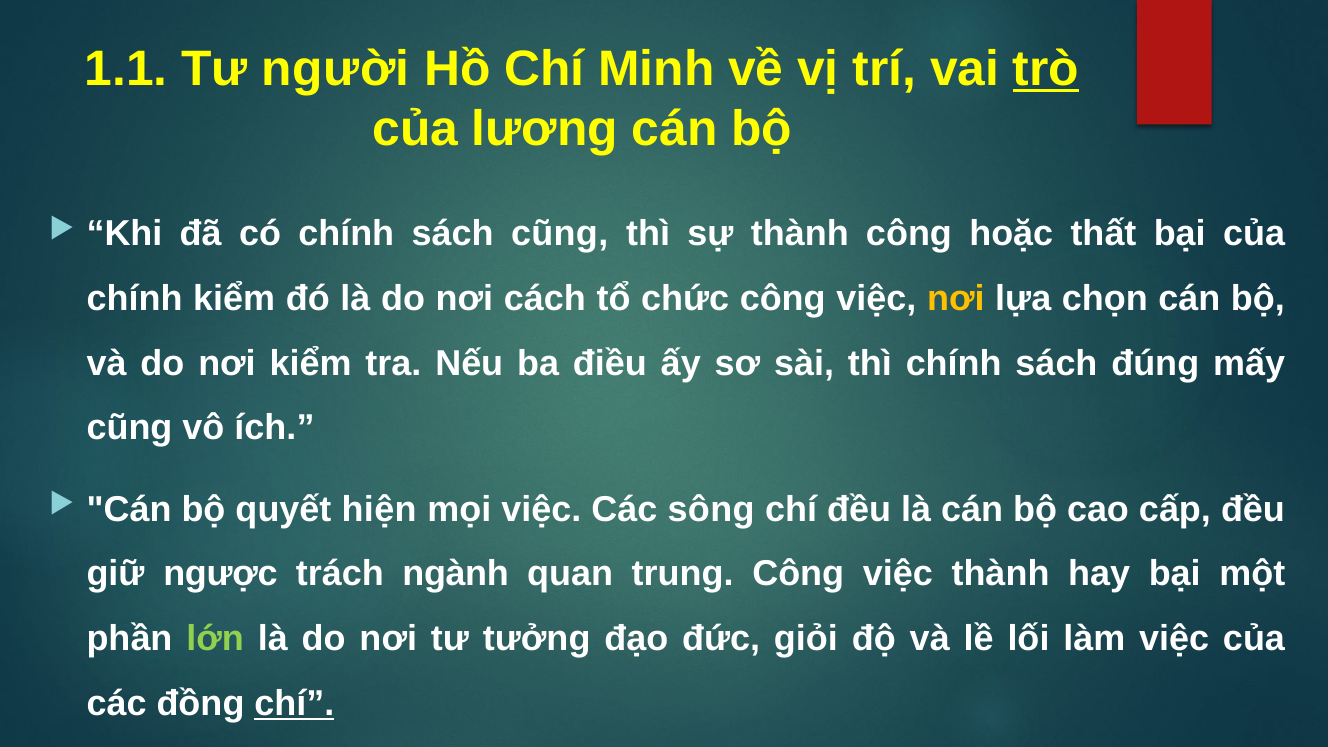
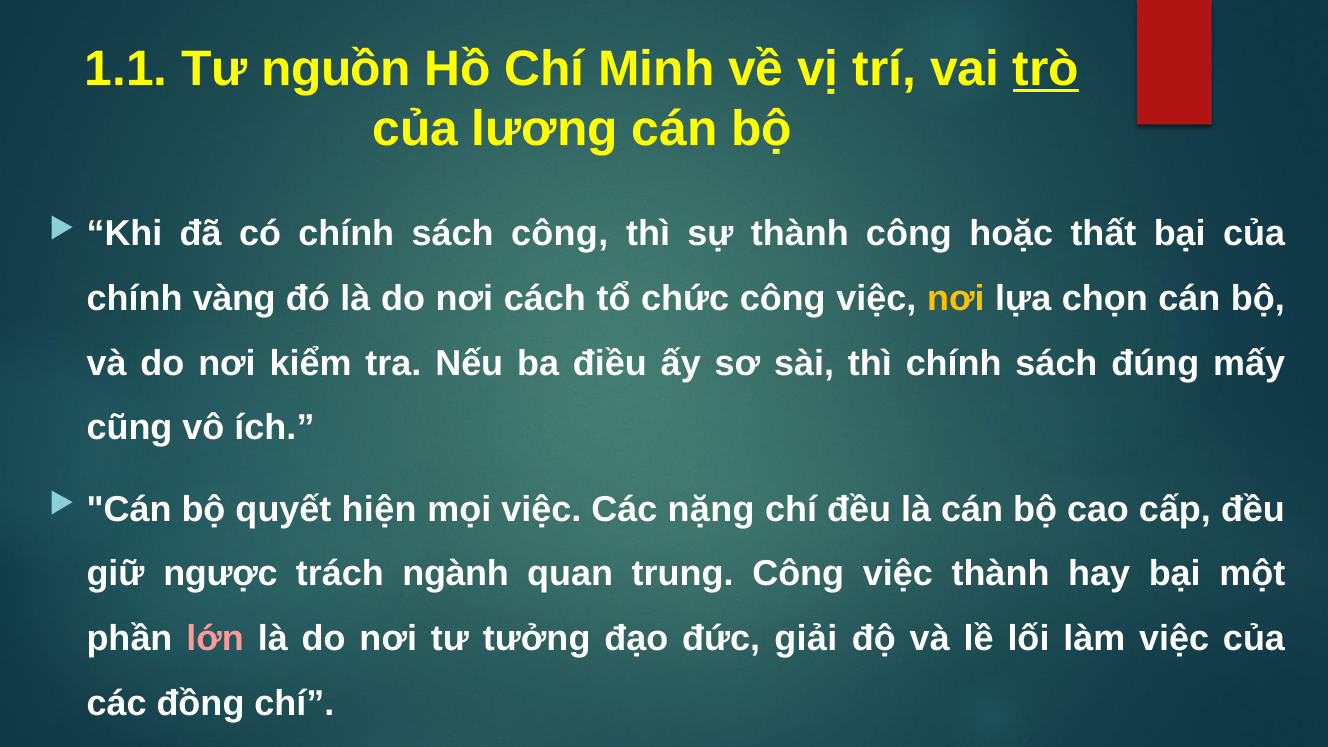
người: người -> nguồn (336, 69)
sách cũng: cũng -> công (560, 234)
chính kiểm: kiểm -> vàng (234, 299)
sông: sông -> nặng (711, 509)
lớn colour: light green -> pink (215, 639)
giỏi: giỏi -> giải (806, 639)
chí underline: present -> none (294, 703)
